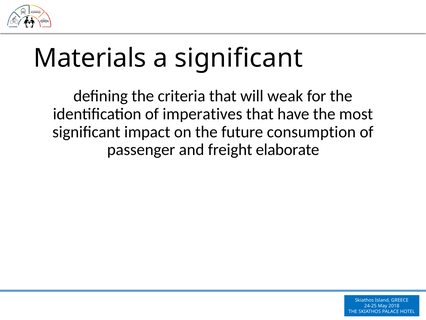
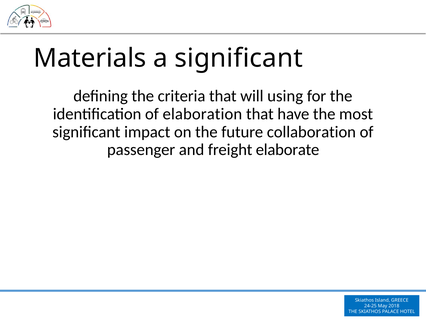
weak: weak -> using (285, 96)
imperatives: imperatives -> elaboration (202, 114)
consumption: consumption -> collaboration (311, 132)
